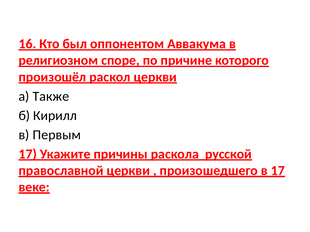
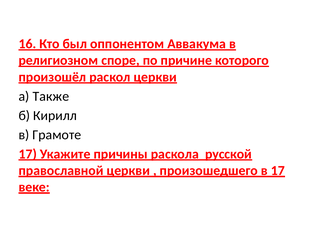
Первым: Первым -> Грамоте (57, 135)
